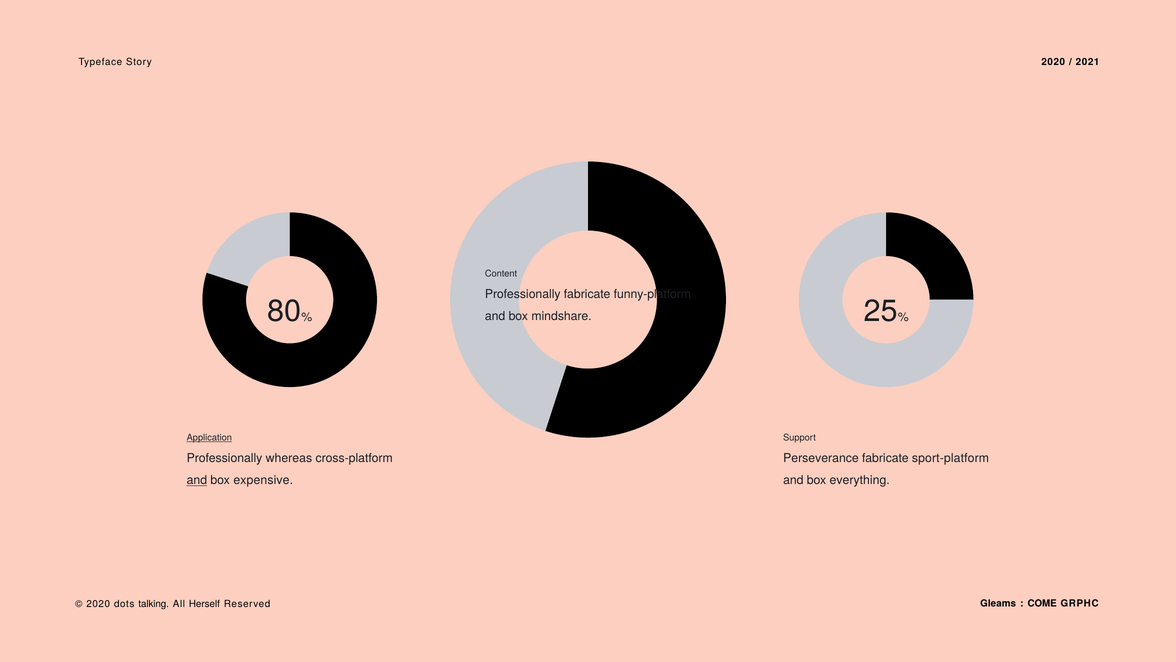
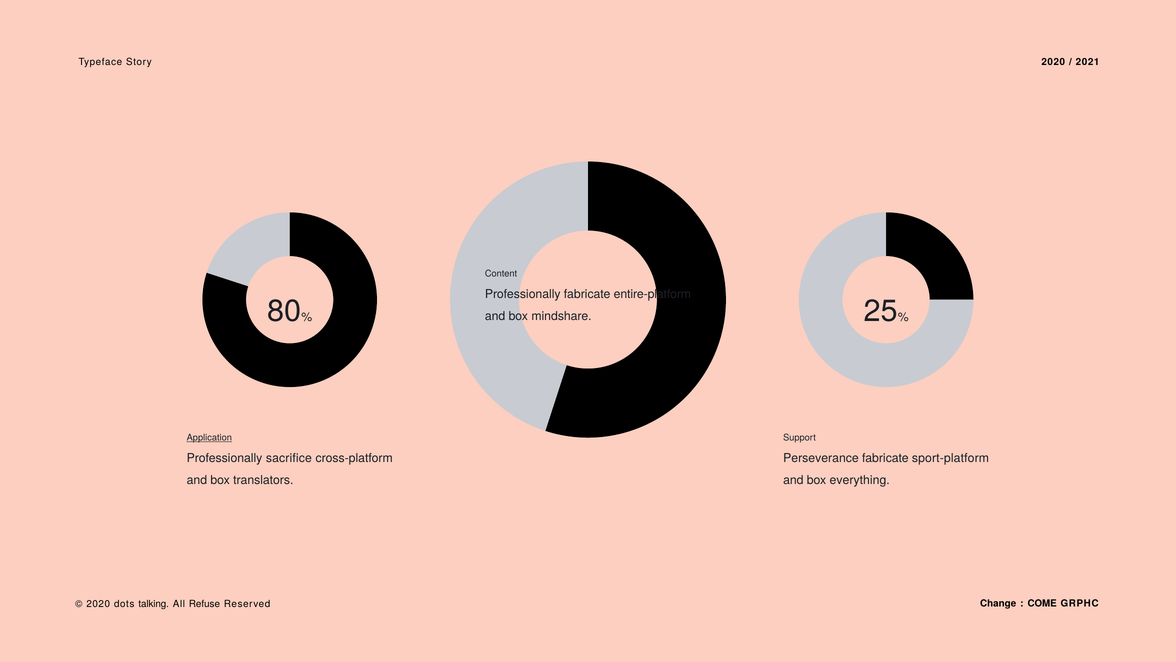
funny-platform: funny-platform -> entire-platform (652, 294)
whereas: whereas -> sacrifice (289, 458)
and underline: present -> none (197, 480)
expensive: expensive -> translators (263, 480)
Herself: Herself -> Refuse (204, 603)
Gleams: Gleams -> Change (998, 603)
